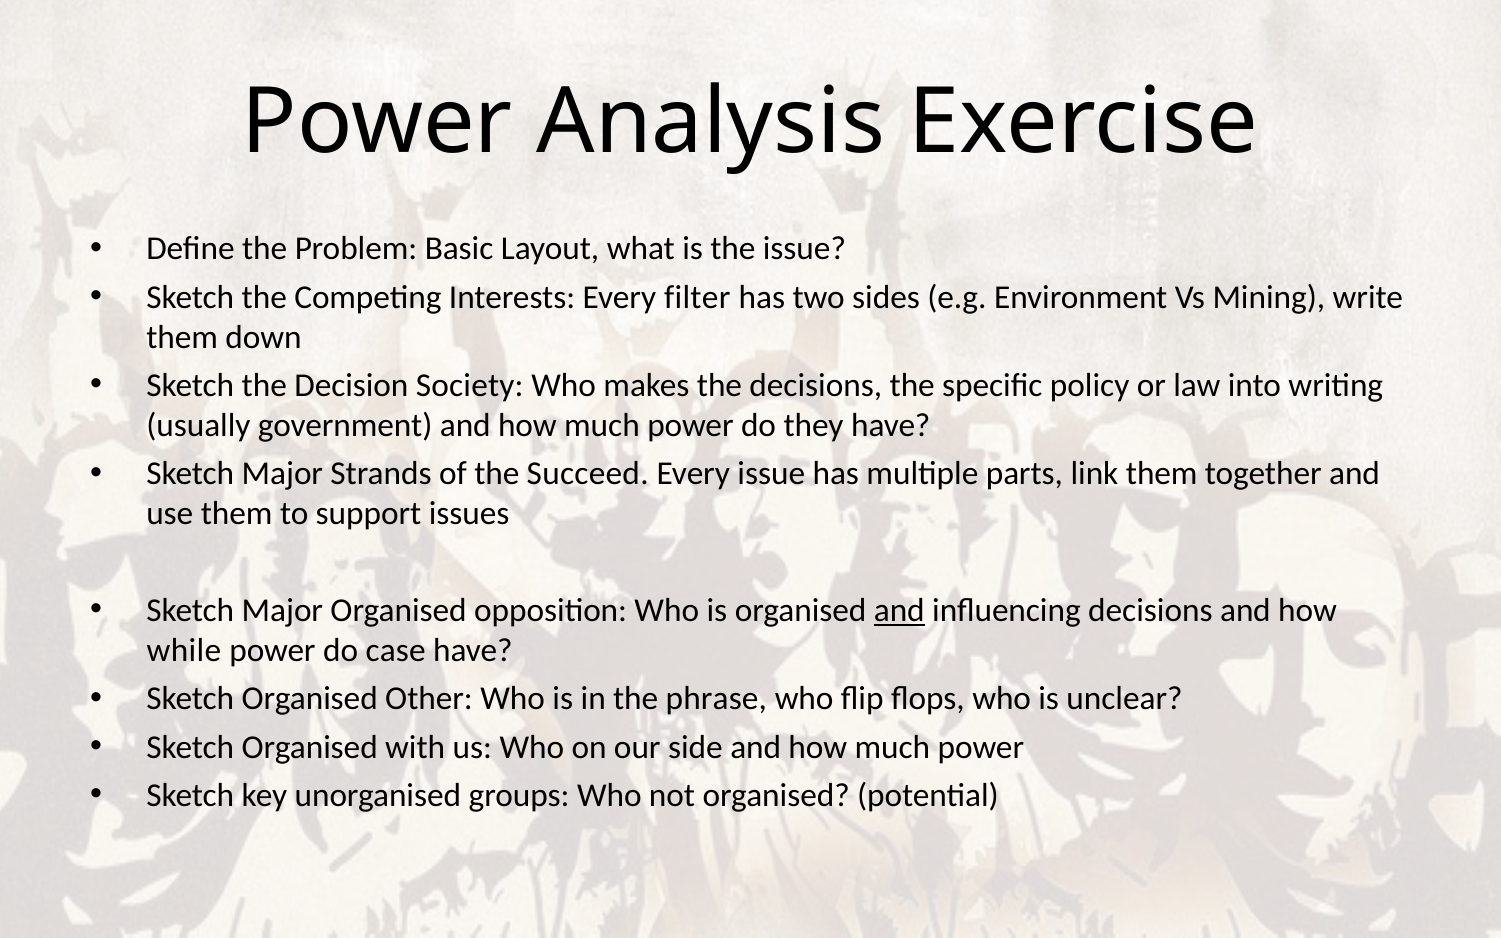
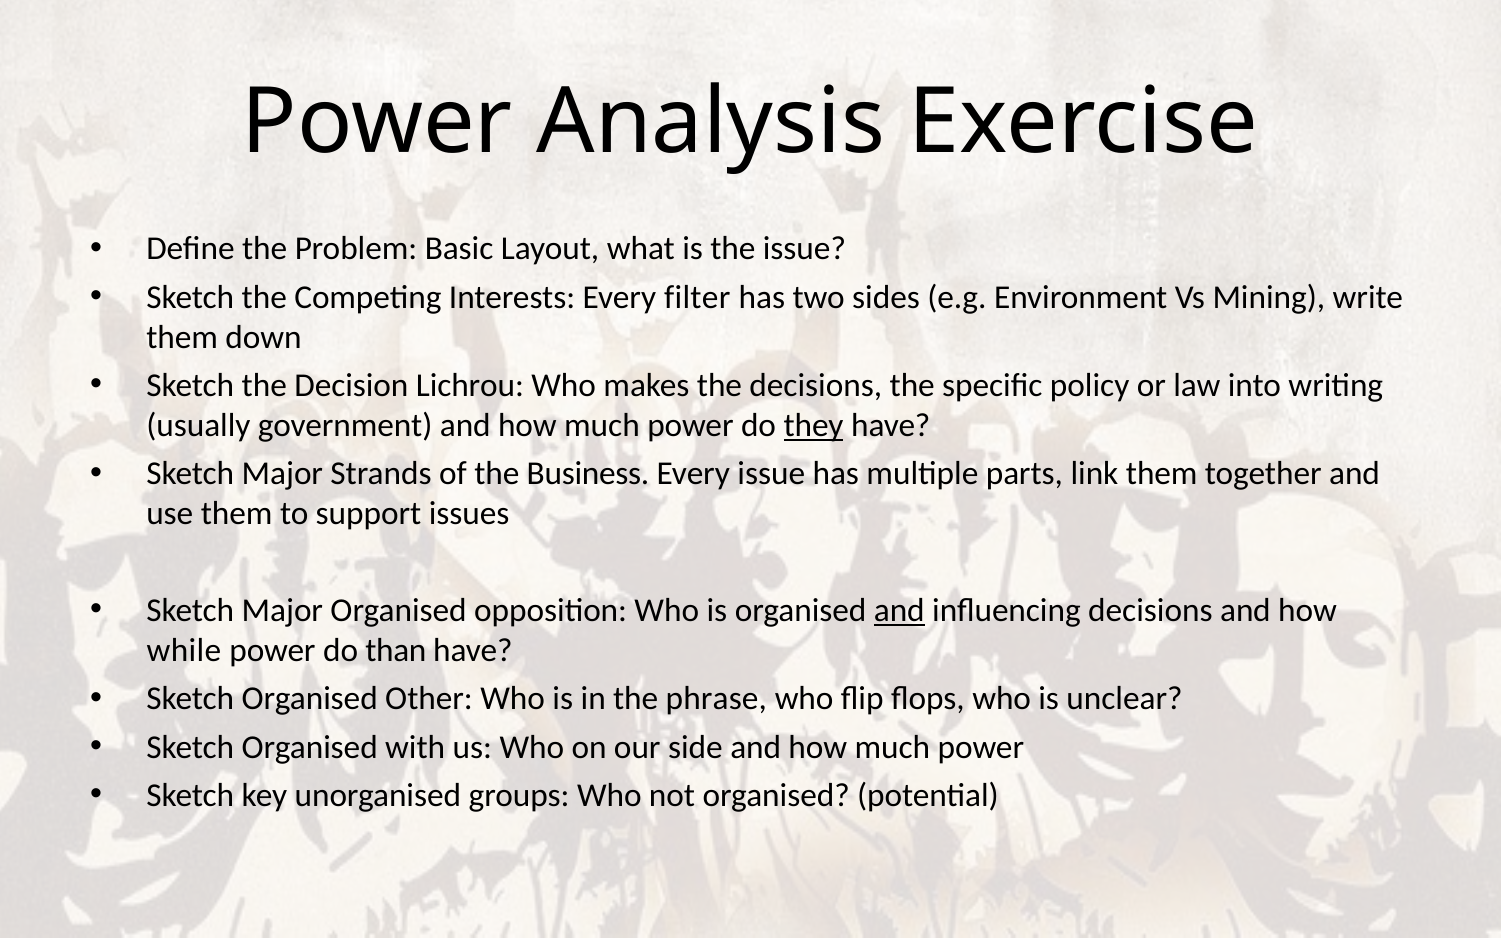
Society: Society -> Lichrou (470, 385)
they underline: none -> present (814, 425)
Succeed: Succeed -> Business (588, 474)
case: case -> than (396, 650)
